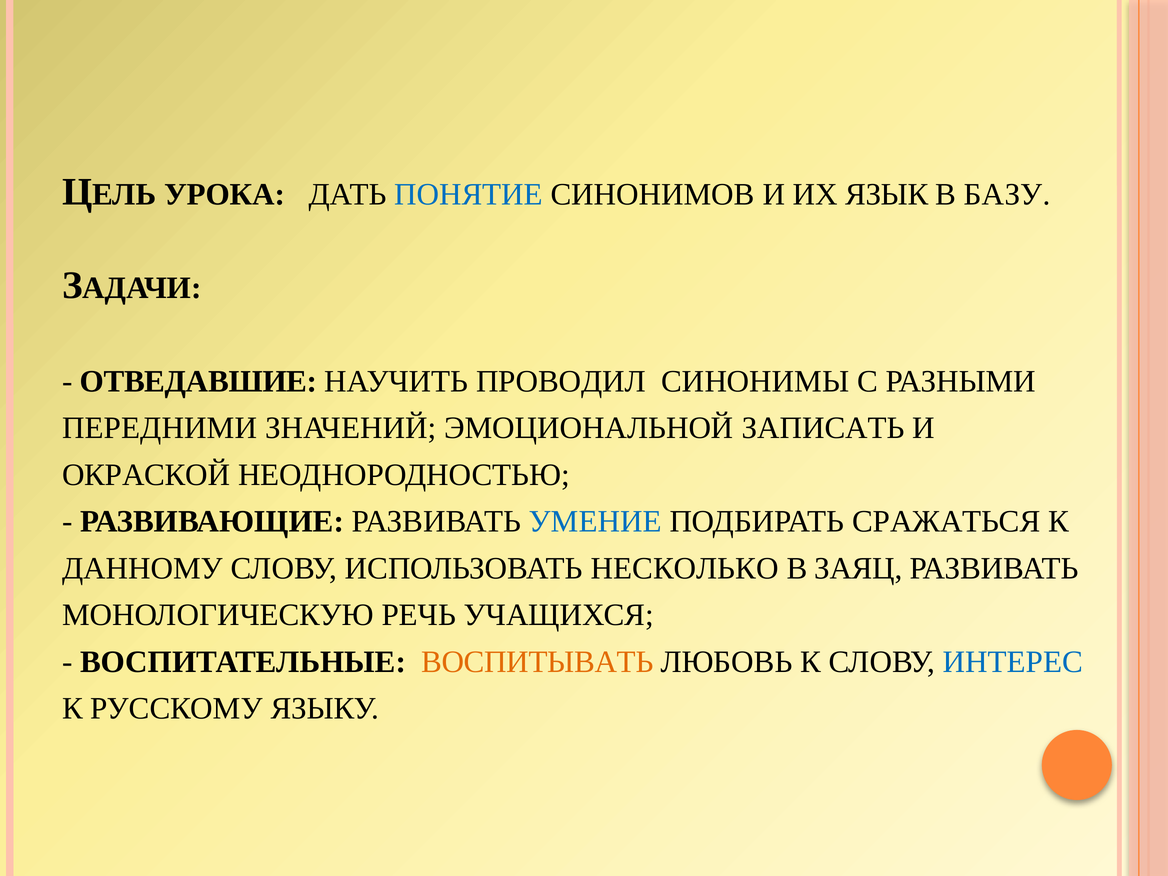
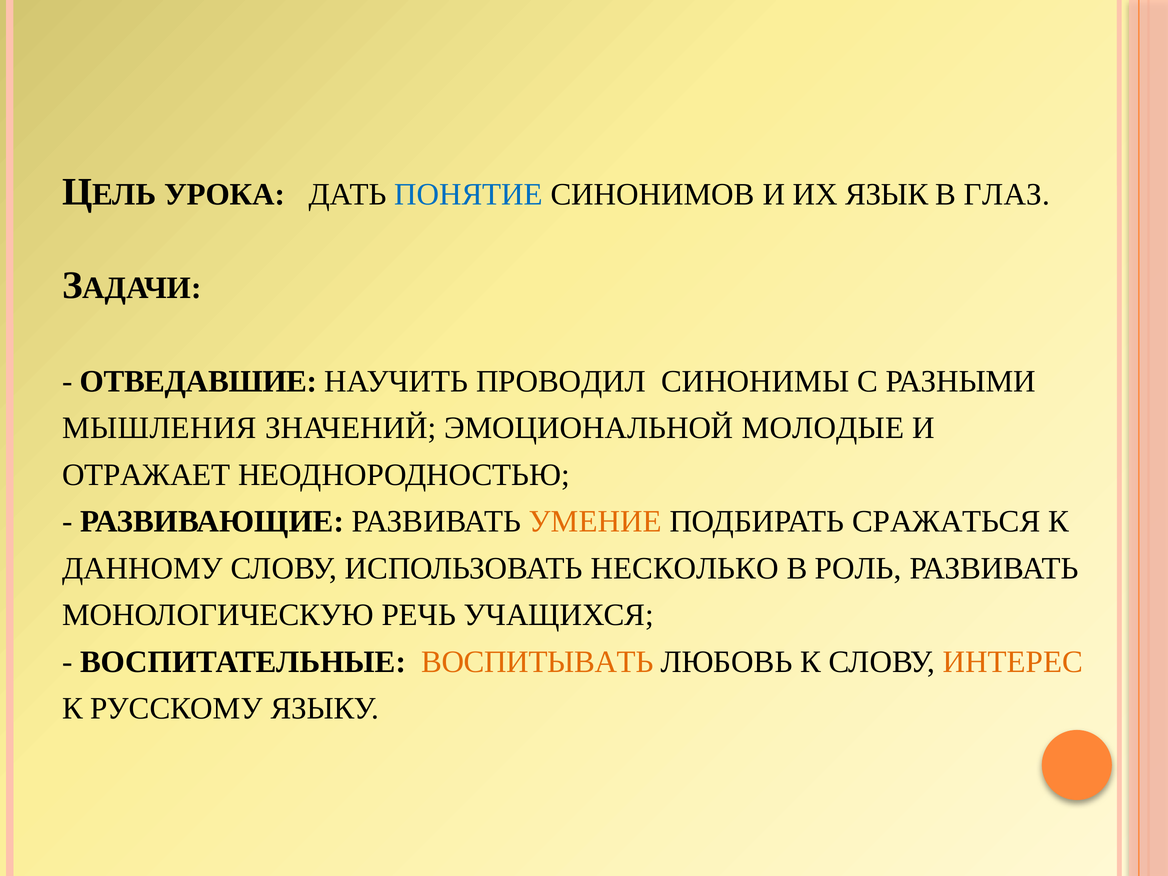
БАЗУ: БАЗУ -> ГЛАЗ (1007, 195)
ПЕРЕДНИМИ: ПЕРЕДНИМИ -> МЫШЛЕНИЯ (159, 428)
ЗАПИСАТЬ: ЗАПИСАТЬ -> МОЛОДЫЕ (823, 428)
ОКРАСКОЙ: ОКРАСКОЙ -> ОТРАЖАЕТ (146, 475)
УМЕНИЕ colour: blue -> orange (595, 522)
ЗАЯЦ: ЗАЯЦ -> РОЛЬ (858, 568)
ИНТЕРЕС colour: blue -> orange (1013, 662)
